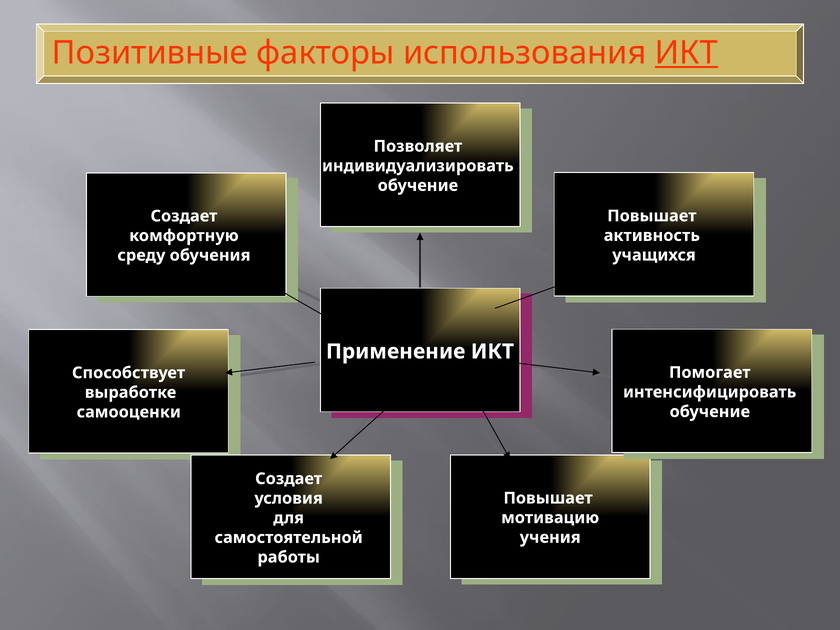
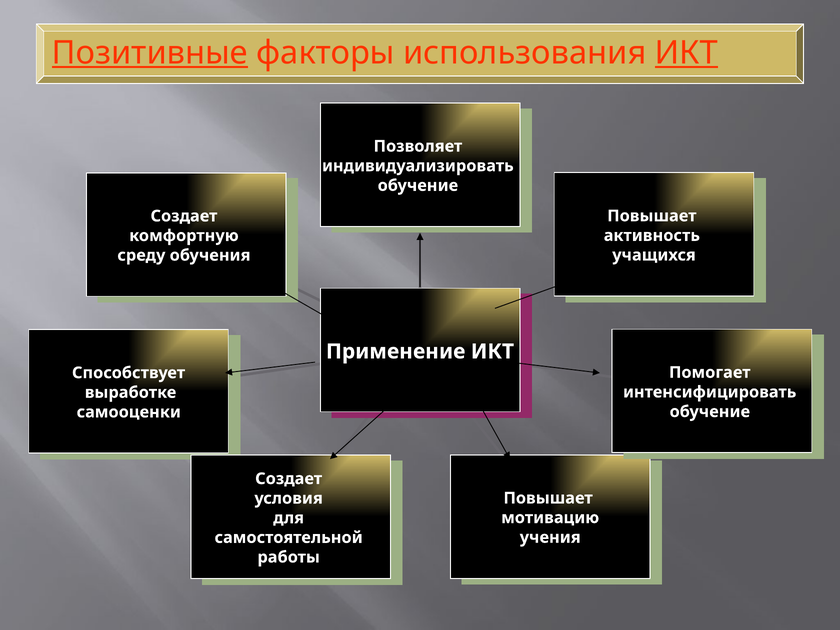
Позитивные underline: none -> present (150, 53)
